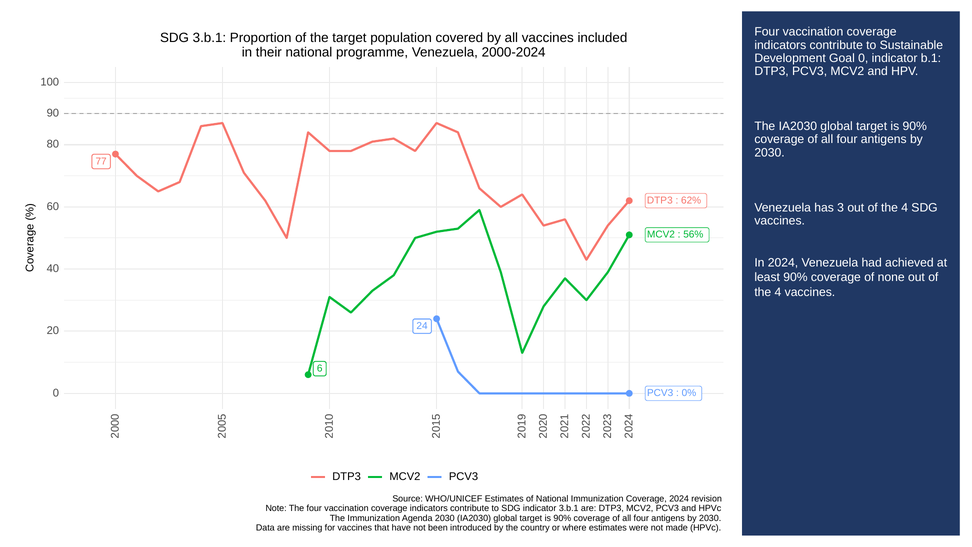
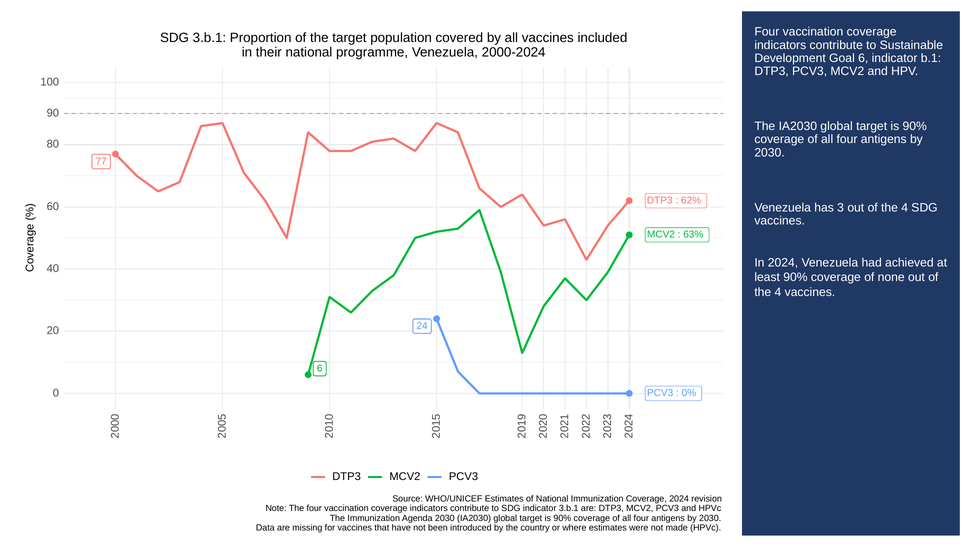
Goal 0: 0 -> 6 (863, 58)
56%: 56% -> 63% (693, 234)
